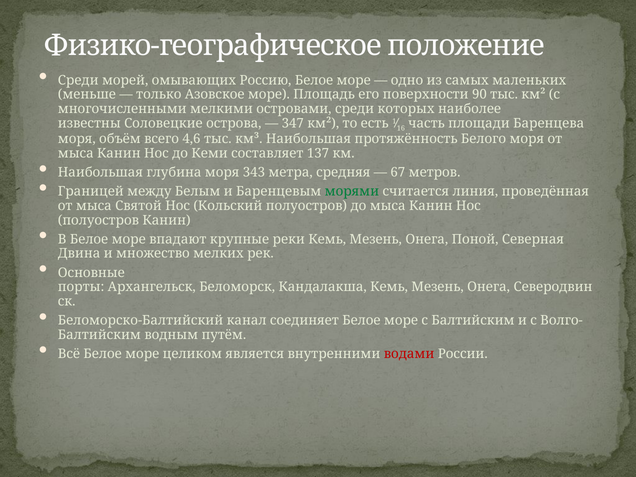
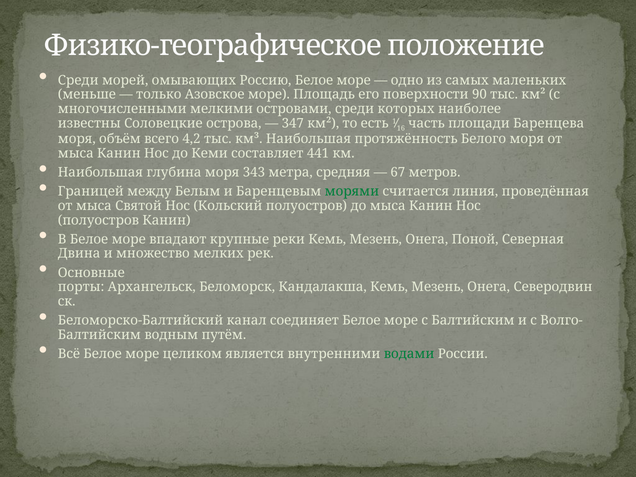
4,6: 4,6 -> 4,2 (191, 139)
137: 137 -> 441 (318, 153)
водами colour: red -> green (409, 354)
